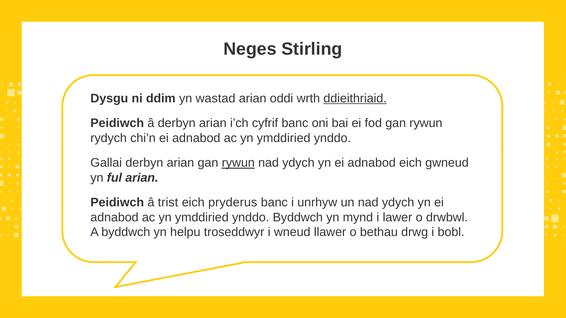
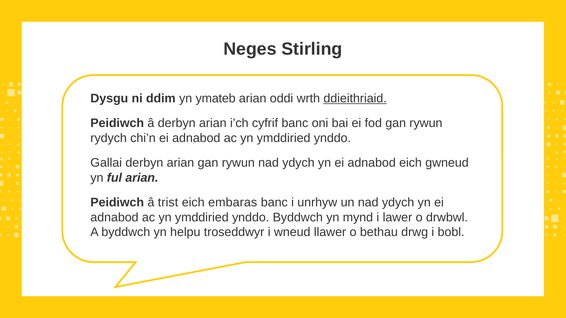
wastad: wastad -> ymateb (216, 98)
rywun underline: present -> none (238, 163)
pryderus: pryderus -> embaras (233, 203)
